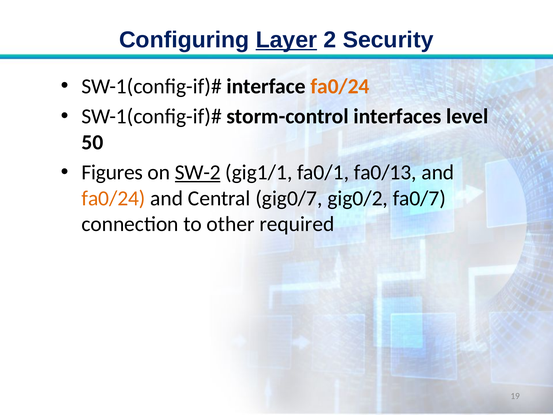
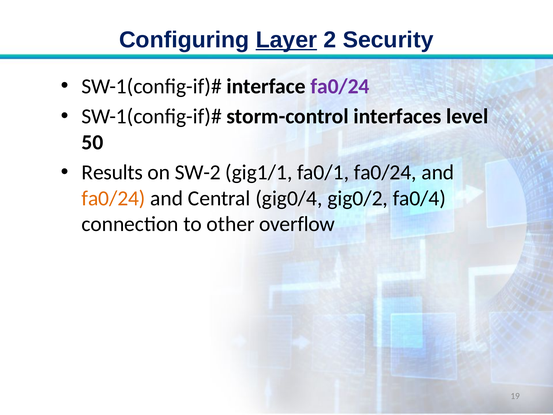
fa0/24 colour: orange -> purple (340, 86)
Figures: Figures -> Results (112, 172)
SW-2 underline: present -> none (198, 172)
fa0/1 fa0/13: fa0/13 -> fa0/24 (385, 172)
gig0/7: gig0/7 -> gig0/4 (289, 198)
fa0/7: fa0/7 -> fa0/4 (419, 198)
required: required -> overflow (297, 224)
